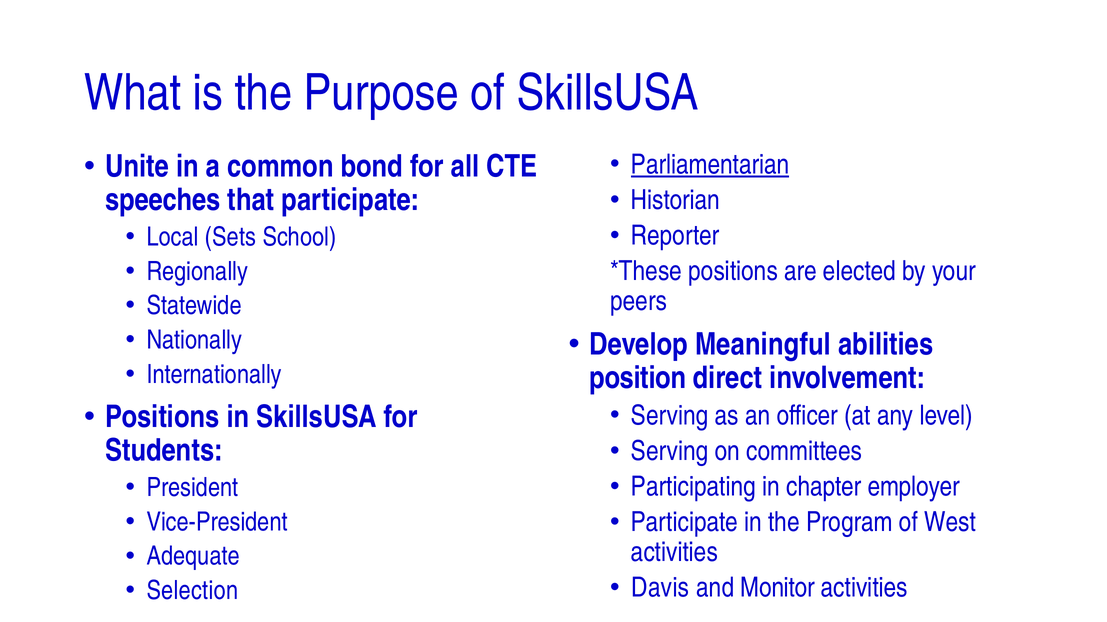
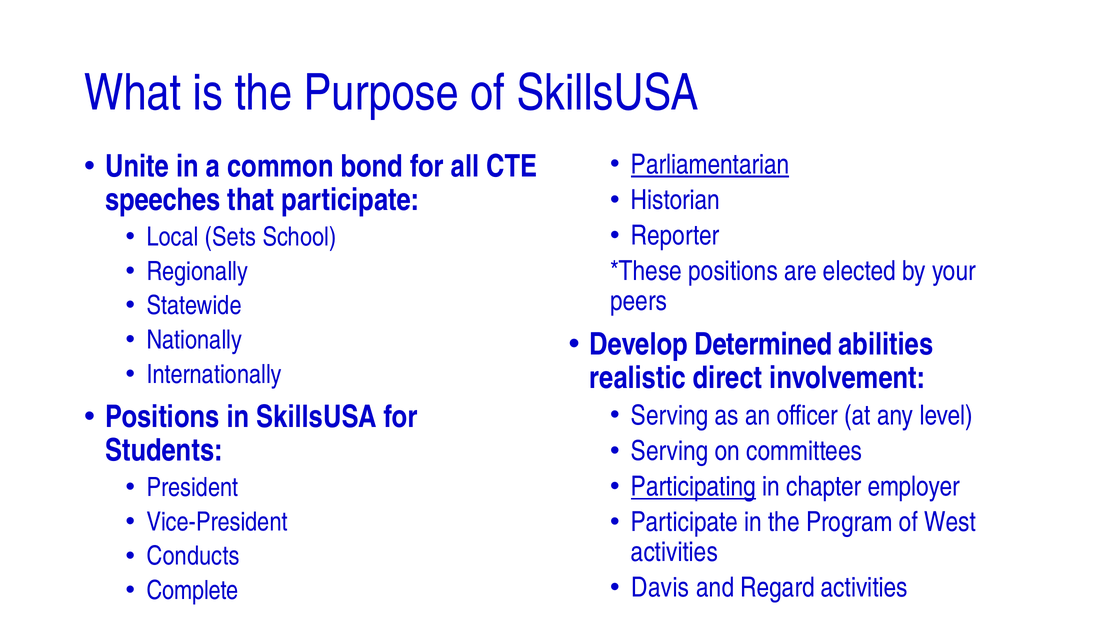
Meaningful: Meaningful -> Determined (763, 345)
position: position -> realistic (638, 378)
Participating underline: none -> present (693, 487)
Adequate: Adequate -> Conducts (193, 557)
Monitor: Monitor -> Regard (778, 588)
Selection: Selection -> Complete (193, 591)
